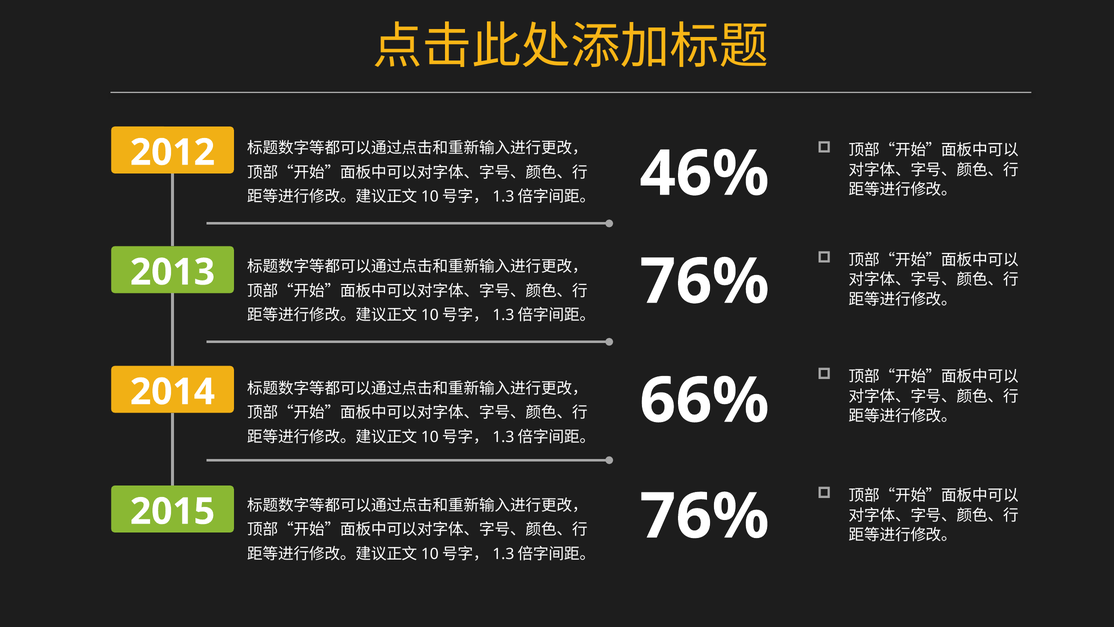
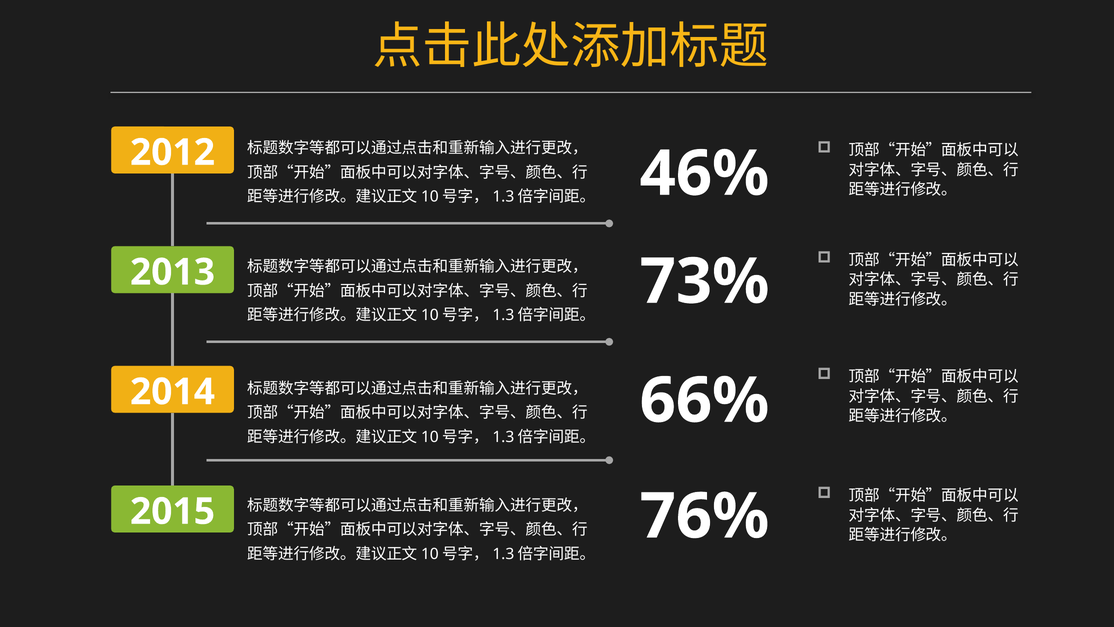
76%: 76% -> 73% (704, 282)
